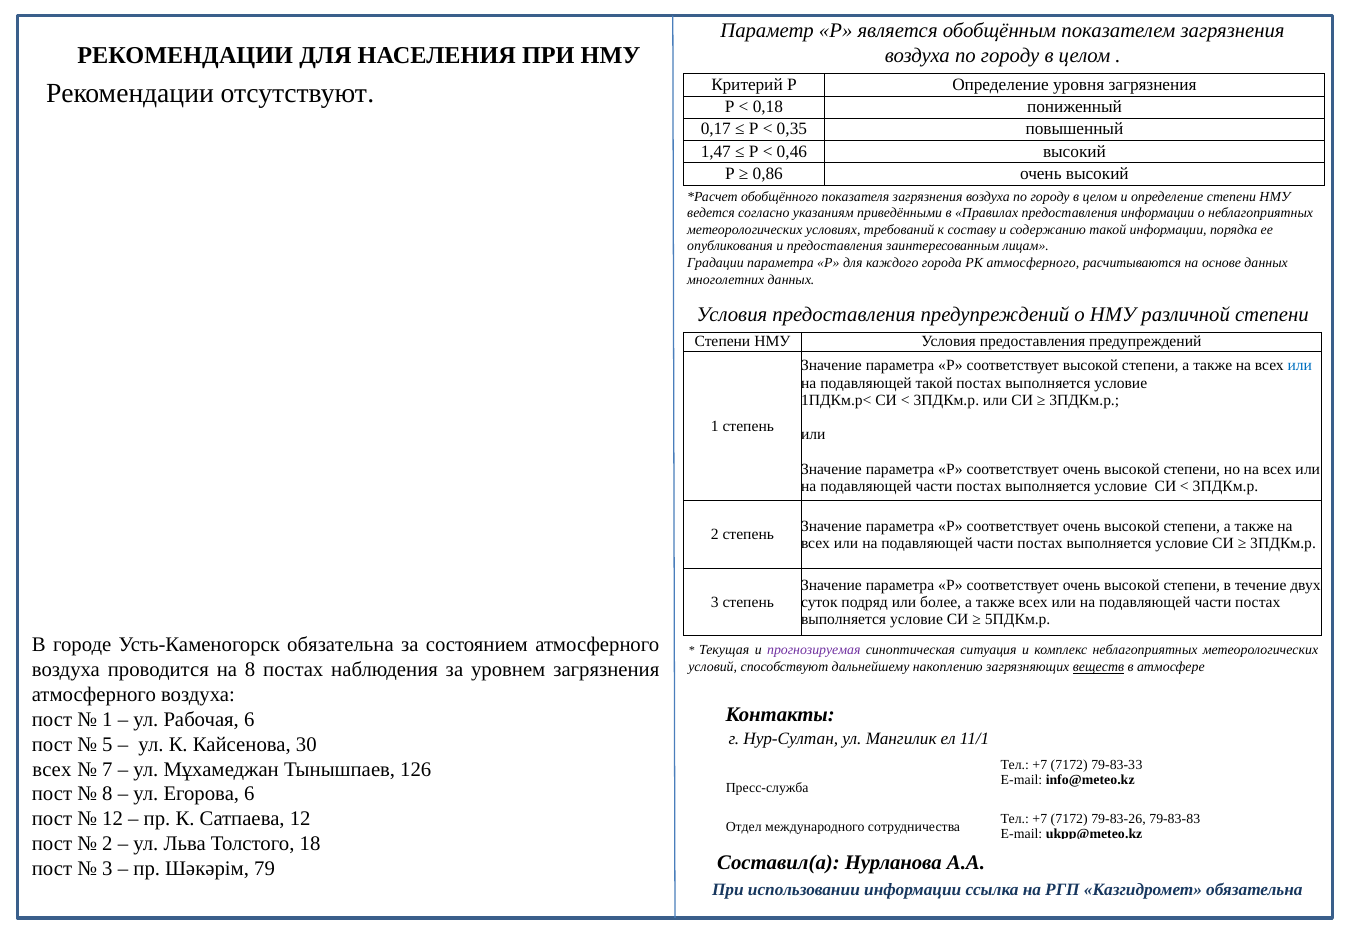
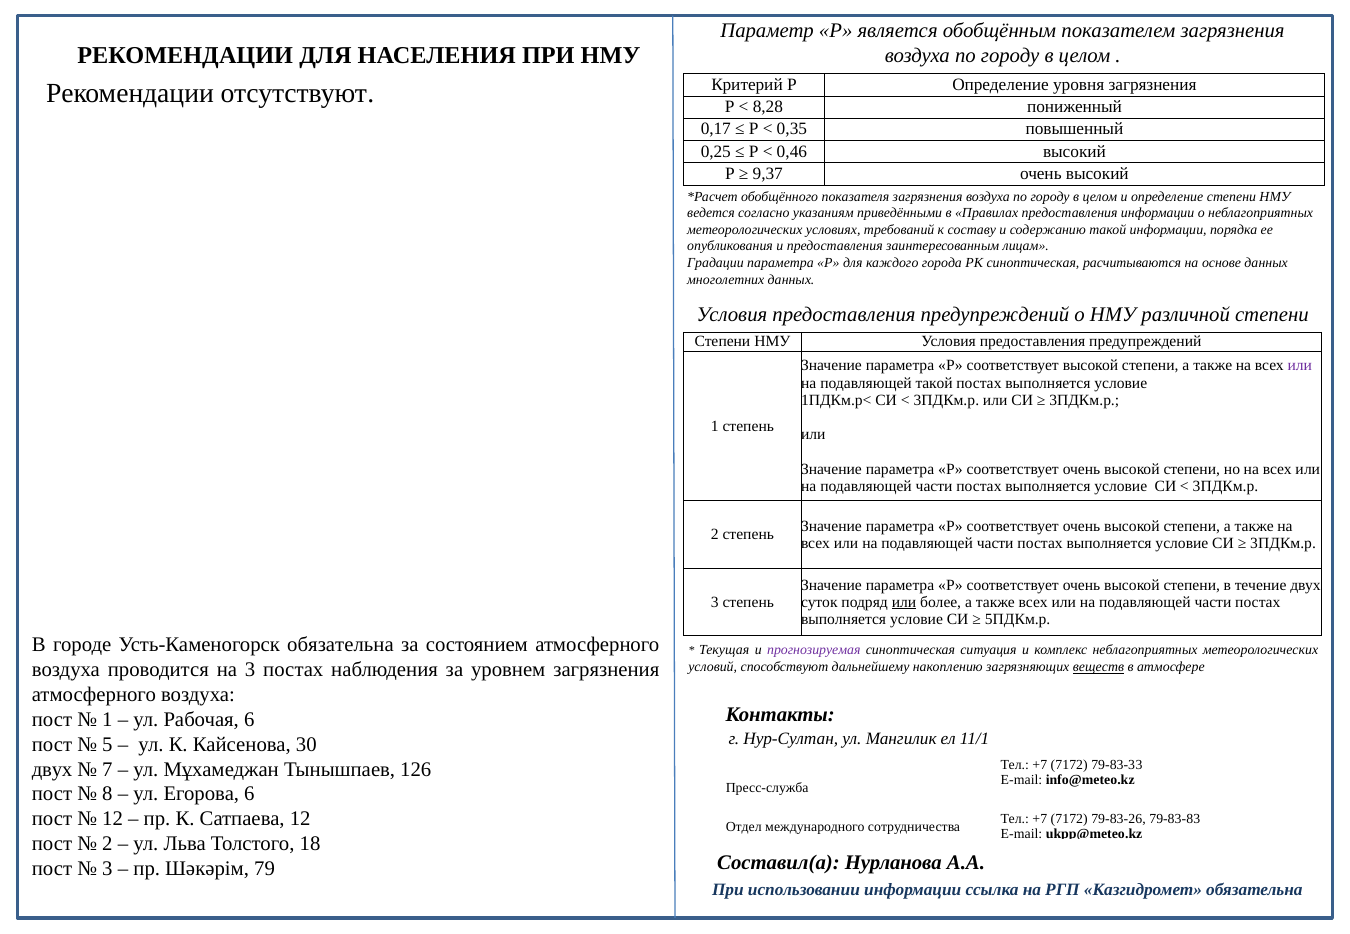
0,18: 0,18 -> 8,28 (768, 107)
1,47: 1,47 -> 0,25 (716, 151)
0,86: 0,86 -> 9,37 (768, 174)
РК атмосферного: атмосферного -> синоптическая (1033, 263)
или colour: blue -> purple (1300, 366)
или underline: none -> present (904, 603)
на 8: 8 -> 3 (250, 670)
всех: всех -> двух (52, 770)
